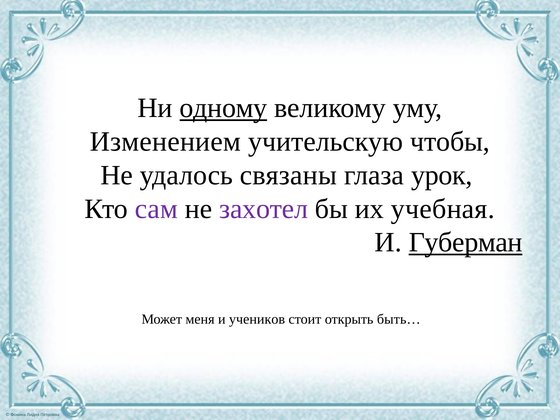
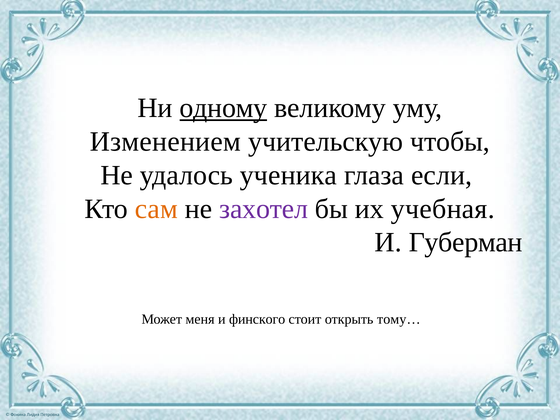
связаны: связаны -> ученика (288, 175)
урок: урок -> если (442, 175)
сам colour: purple -> orange (156, 209)
Губерман underline: present -> none (466, 242)
учеников: учеников -> финского (257, 319)
быть…: быть… -> тому… (399, 319)
